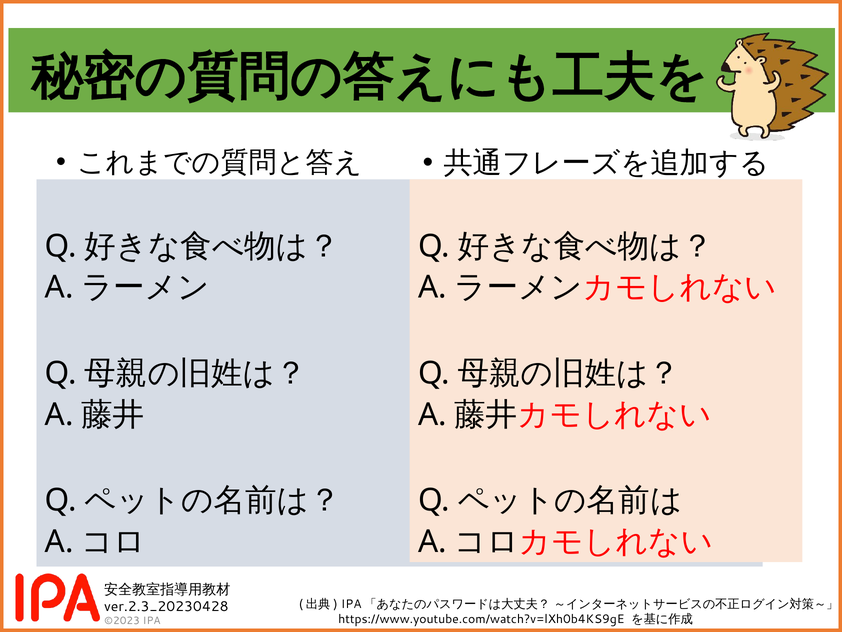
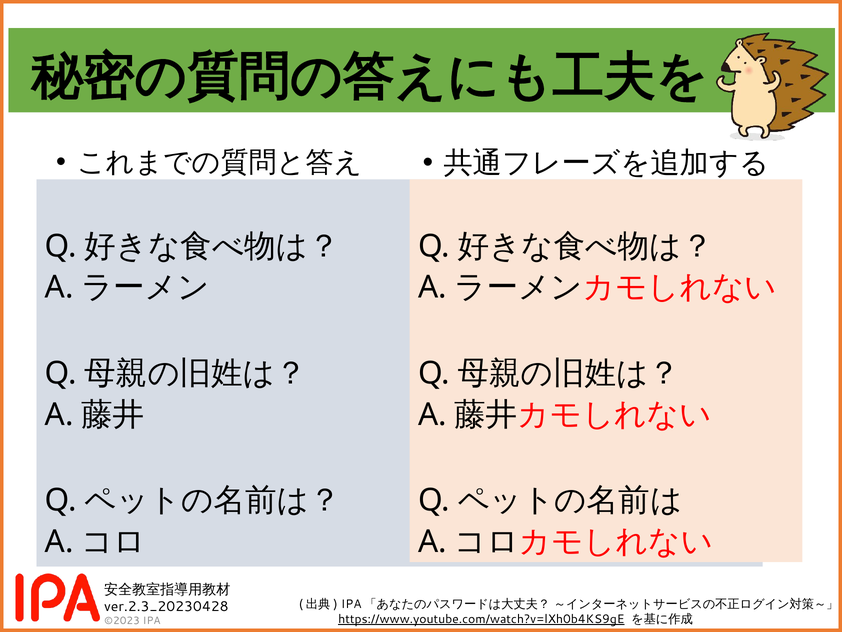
https://www.youtube.com/watch?v=lXh0b4KS9gE underline: none -> present (481, 619)
